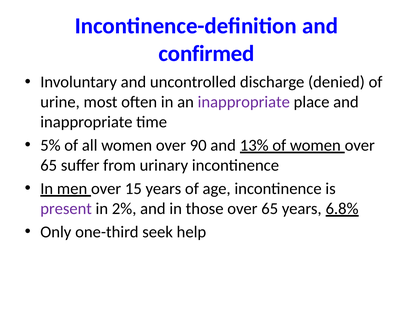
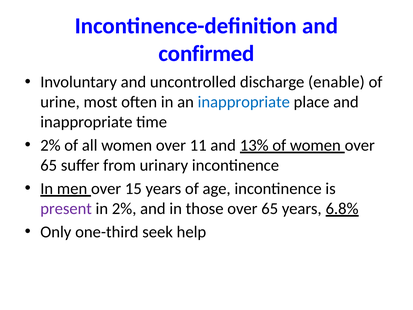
denied: denied -> enable (336, 82)
inappropriate colour: purple -> blue (244, 102)
5%: 5% -> 2% (50, 145)
90: 90 -> 11 (198, 145)
